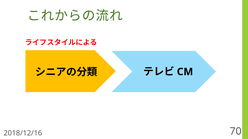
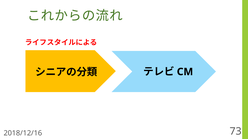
70: 70 -> 73 (236, 132)
